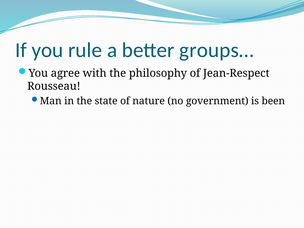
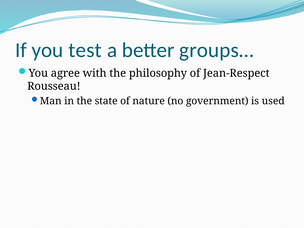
rule: rule -> test (85, 50)
been: been -> used (273, 101)
